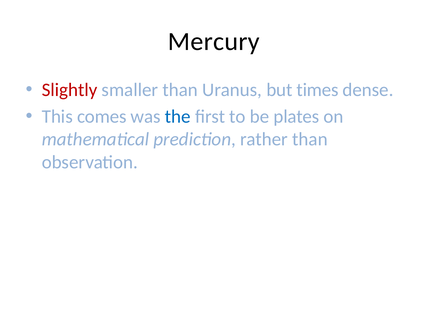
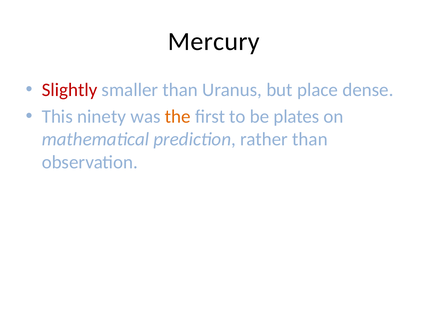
times: times -> place (318, 90)
comes: comes -> ninety (102, 116)
the colour: blue -> orange (178, 116)
